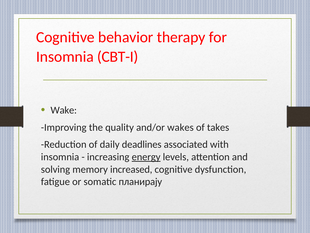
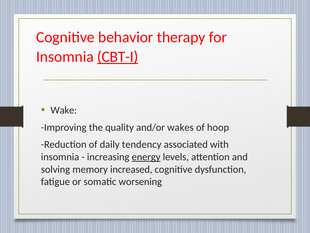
CBT-I underline: none -> present (118, 57)
takes: takes -> hoop (218, 127)
deadlines: deadlines -> tendency (142, 144)
планирају: планирају -> worsening (140, 181)
